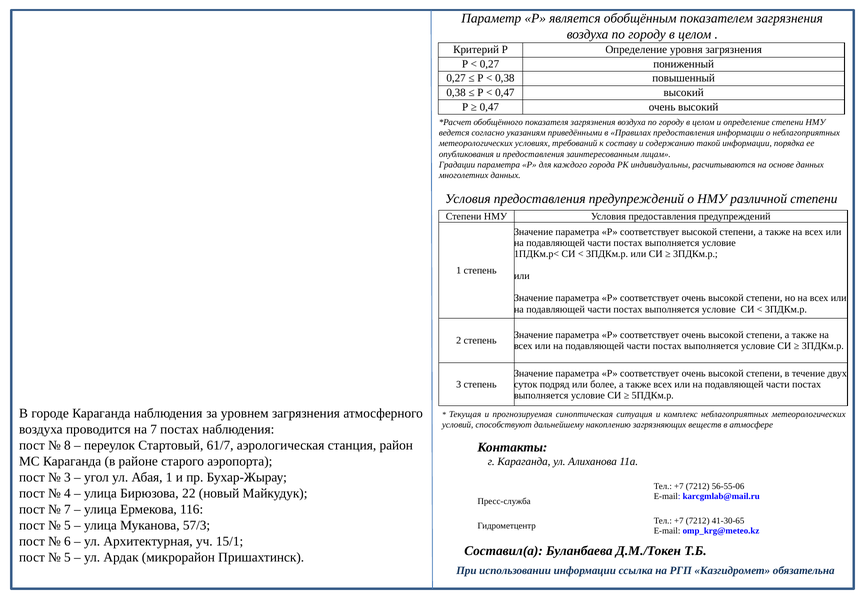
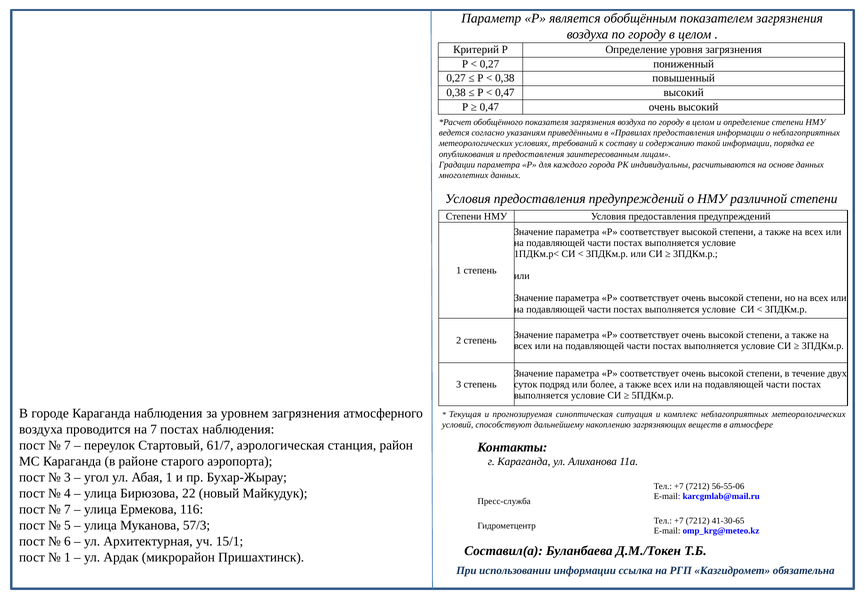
8: 8 -> 7 (67, 445)
5: 5 -> 1 (67, 557)
